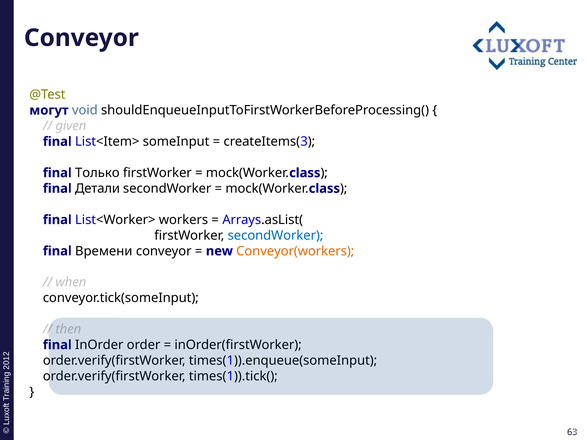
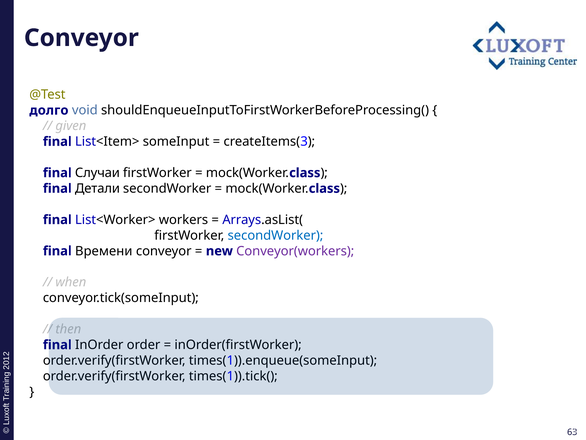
могут: могут -> долго (49, 110)
Только: Только -> Случаи (97, 173)
Conveyor(workers colour: orange -> purple (295, 251)
